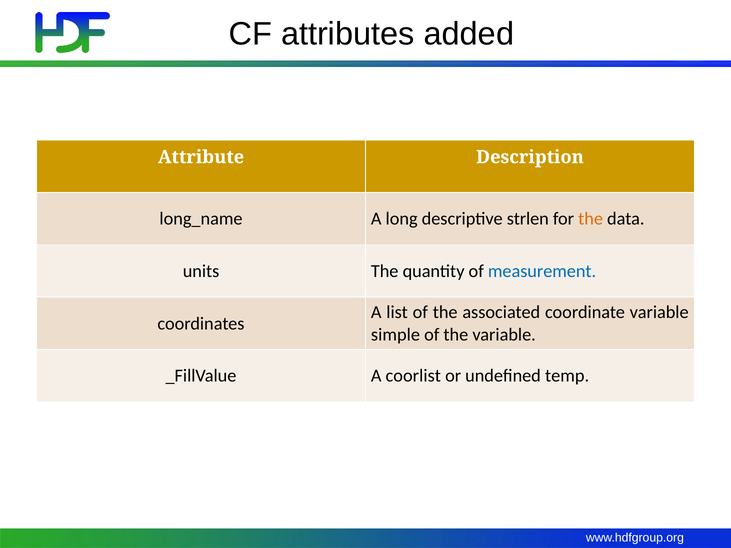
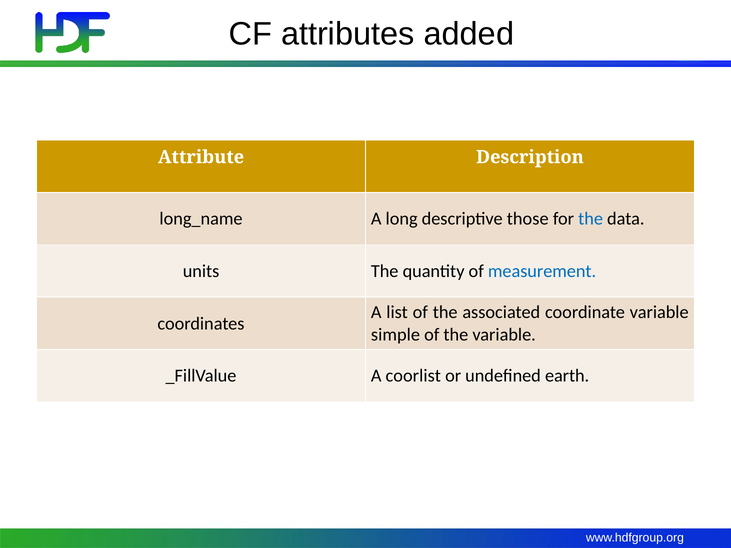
strlen: strlen -> those (528, 219)
the colour: orange -> blue (591, 219)
temp: temp -> earth (567, 376)
